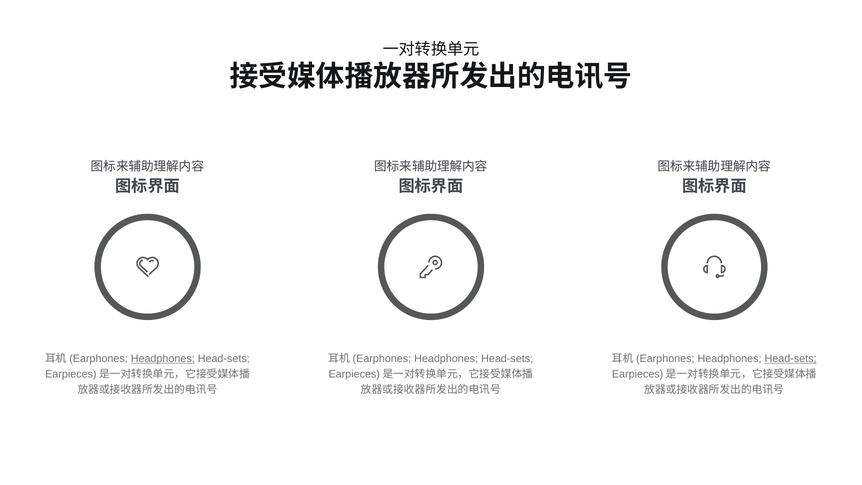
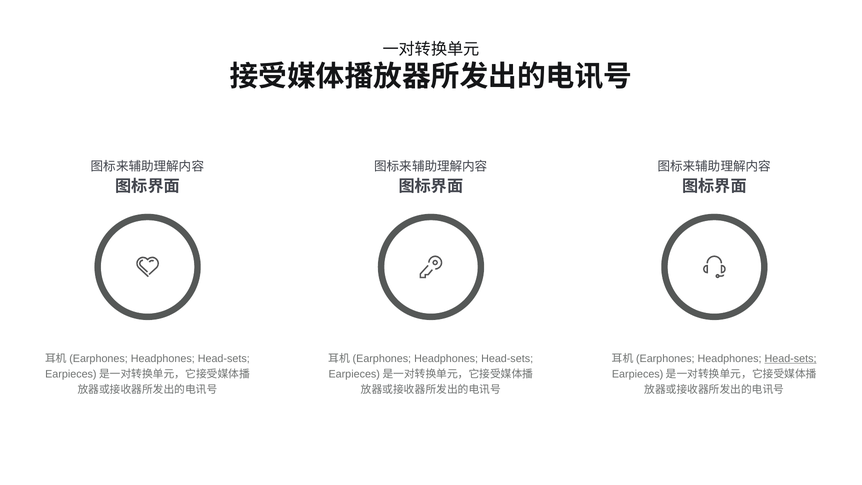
Headphones underline: present -> none (163, 358)
